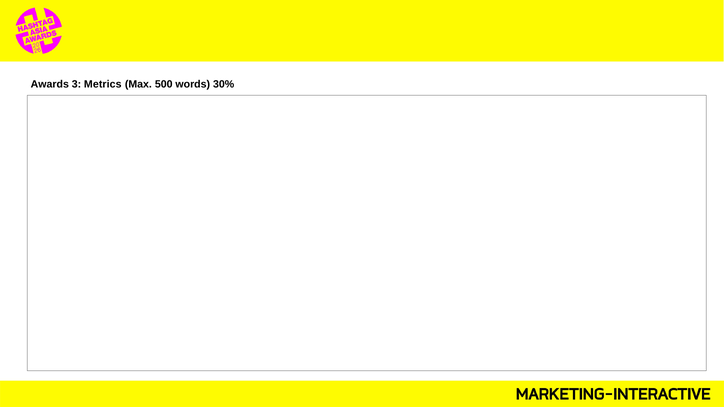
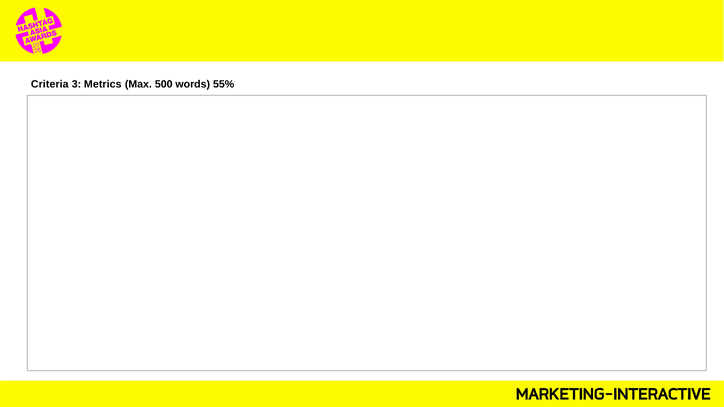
Awards: Awards -> Criteria (50, 84)
30%: 30% -> 55% (224, 84)
